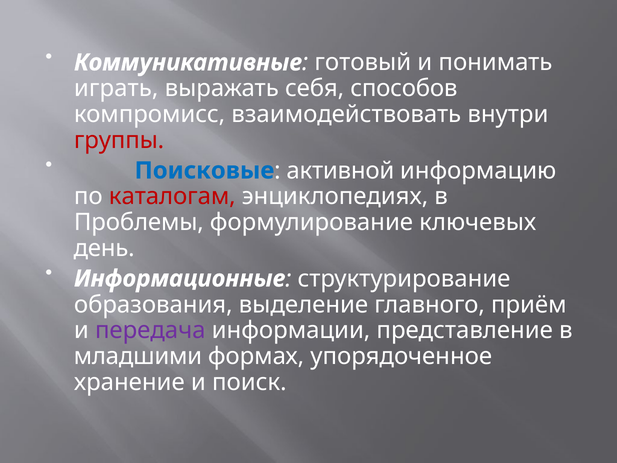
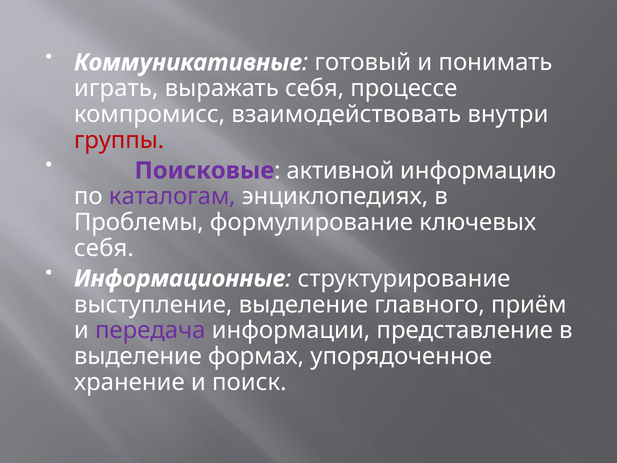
способов: способов -> процессе (404, 88)
Поисковые colour: blue -> purple (204, 171)
каталогам colour: red -> purple (172, 196)
день: день -> себя (104, 248)
образования: образования -> выступление (153, 304)
младшими: младшими -> выделение (138, 356)
